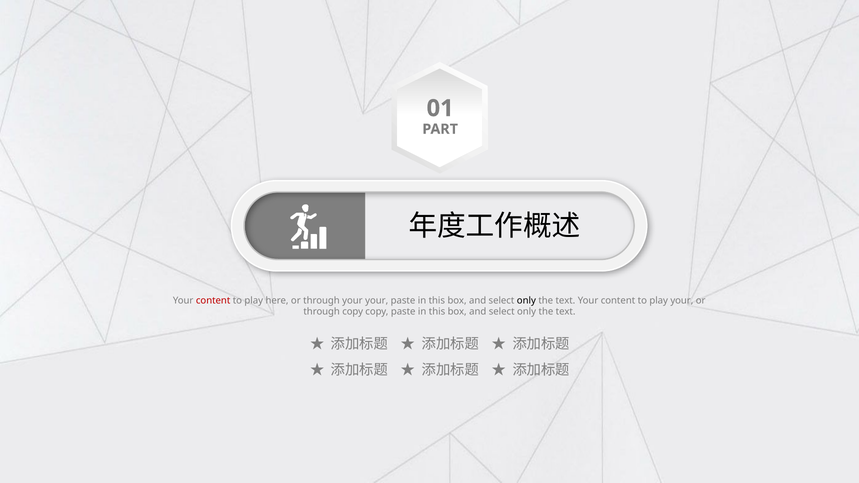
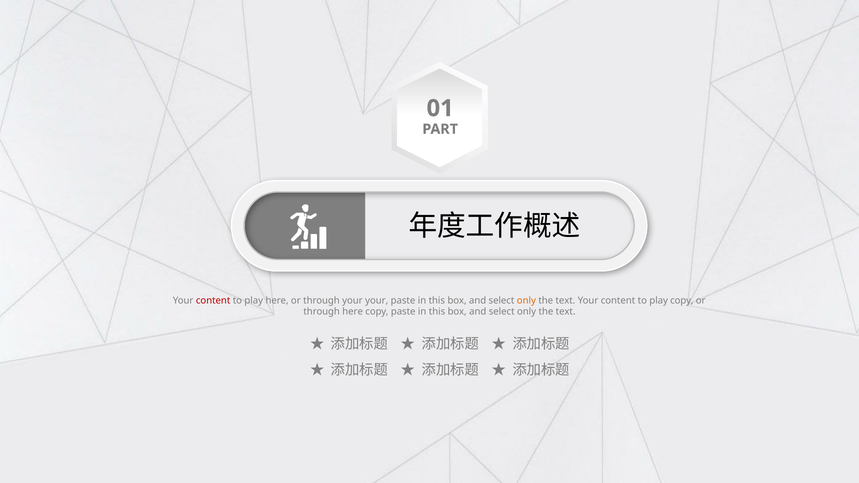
only colour: black -> orange (526, 300)
play your: your -> copy (682, 300)
through copy: copy -> here (353, 312)
